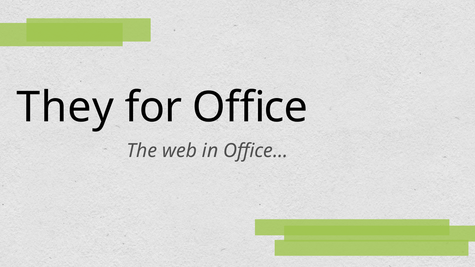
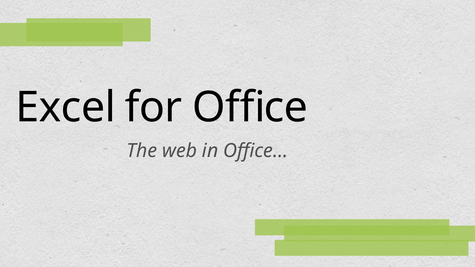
They: They -> Excel (66, 107)
